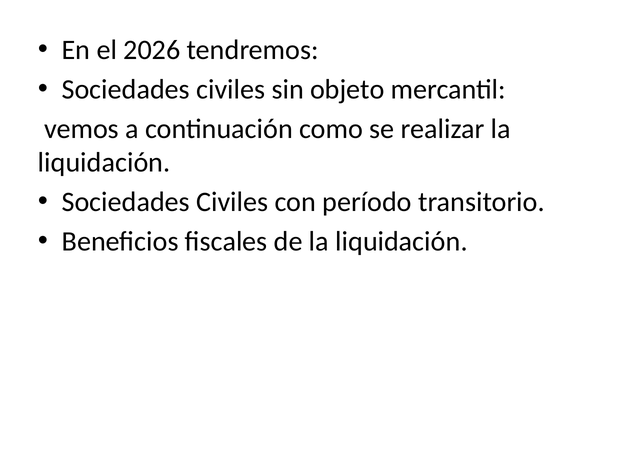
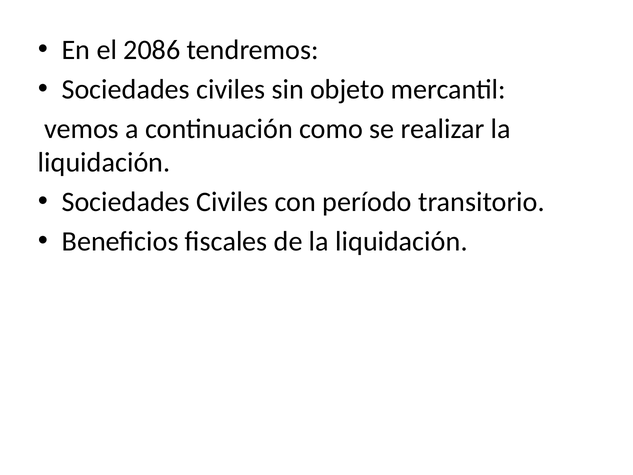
2026: 2026 -> 2086 (152, 50)
